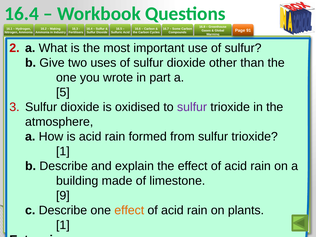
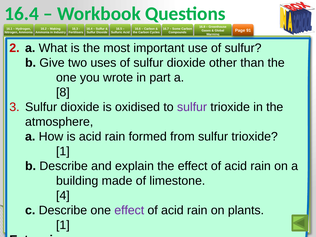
5: 5 -> 8 (63, 92)
9: 9 -> 4 (63, 196)
effect colour: orange -> purple (129, 210)
